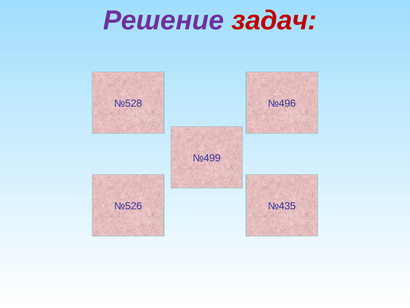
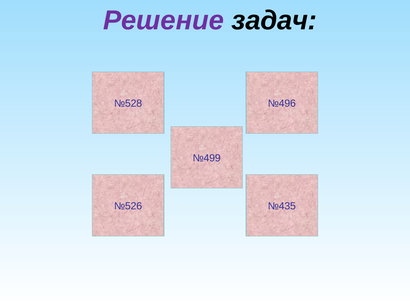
задач colour: red -> black (274, 20)
